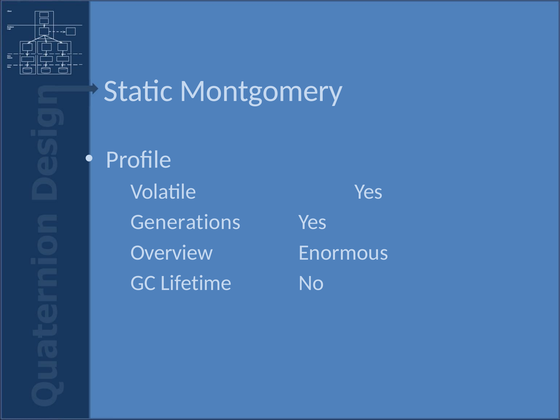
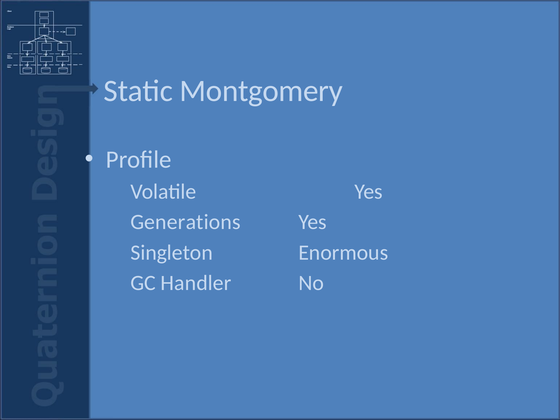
Overview: Overview -> Singleton (172, 253)
Lifetime: Lifetime -> Handler (196, 283)
